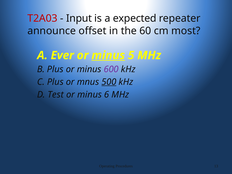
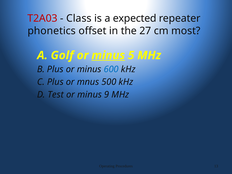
Input: Input -> Class (79, 18)
announce: announce -> phonetics (52, 31)
60: 60 -> 27 (145, 31)
Ever: Ever -> Golf (62, 55)
600 colour: purple -> blue (111, 69)
500 underline: present -> none (109, 82)
6: 6 -> 9 (107, 95)
